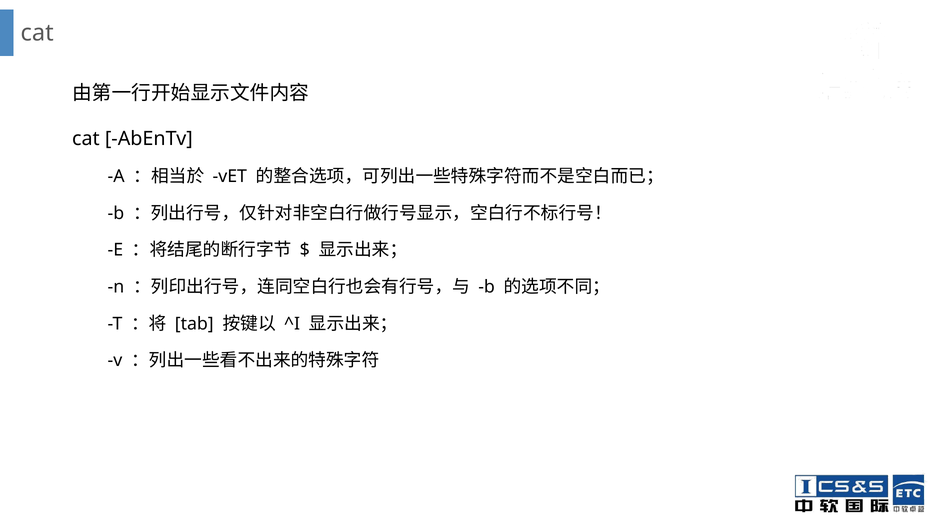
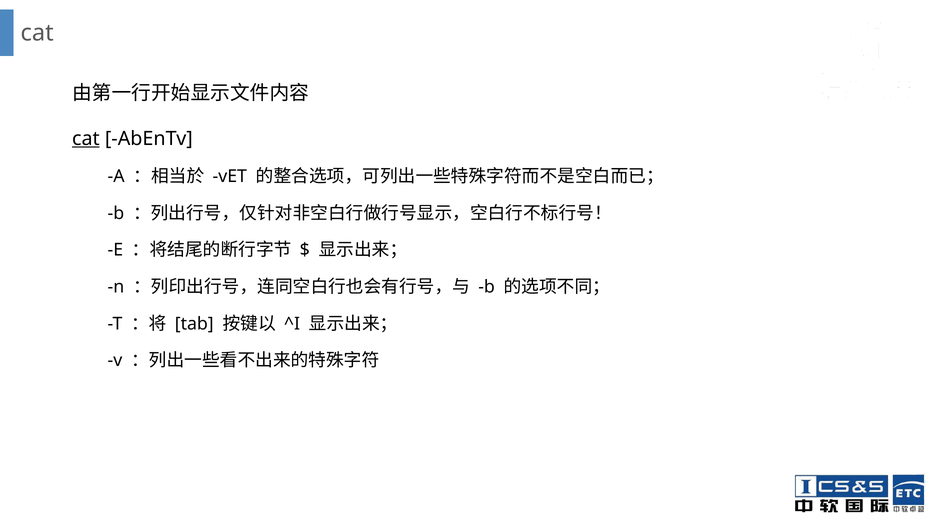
cat underline: none -> present (86, 139)
